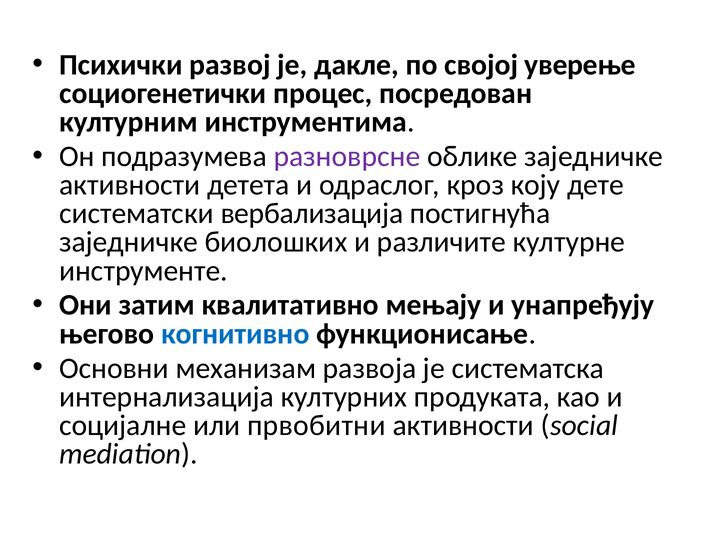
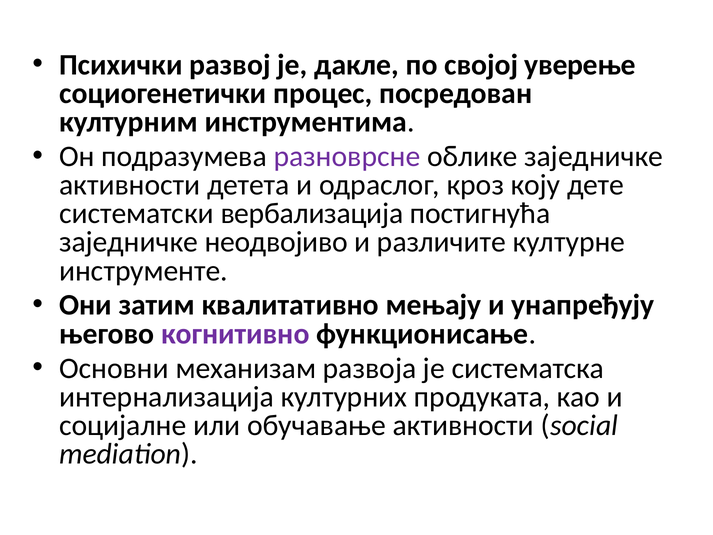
биолошких: биолошких -> неодвојиво (276, 242)
когнитивно colour: blue -> purple (235, 334)
првобитни: првобитни -> обучавање (316, 425)
